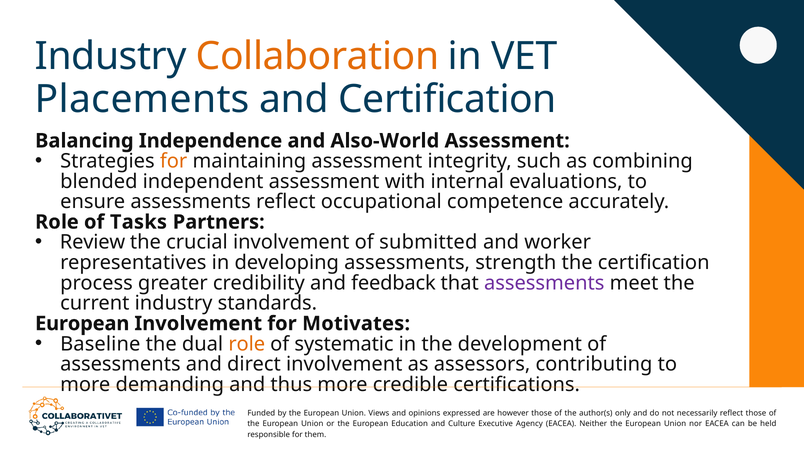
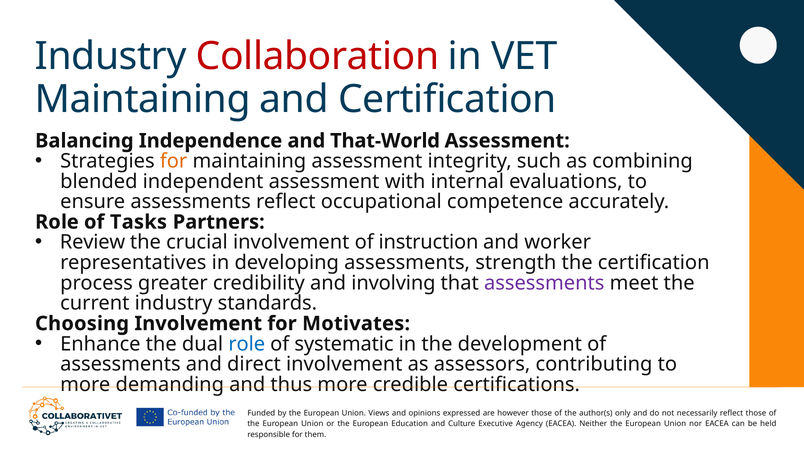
Collaboration colour: orange -> red (317, 56)
Placements: Placements -> Maintaining (143, 99)
Also-World: Also-World -> That-World (385, 141)
submitted: submitted -> instruction (428, 242)
feedback: feedback -> involving (393, 283)
European: European -> Choosing (82, 324)
Baseline: Baseline -> Enhance (100, 344)
role colour: orange -> blue (247, 344)
